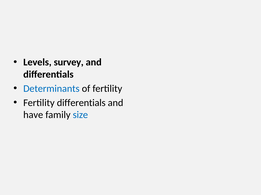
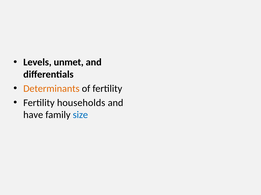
survey: survey -> unmet (69, 62)
Determinants colour: blue -> orange (51, 89)
Fertility differentials: differentials -> households (81, 103)
